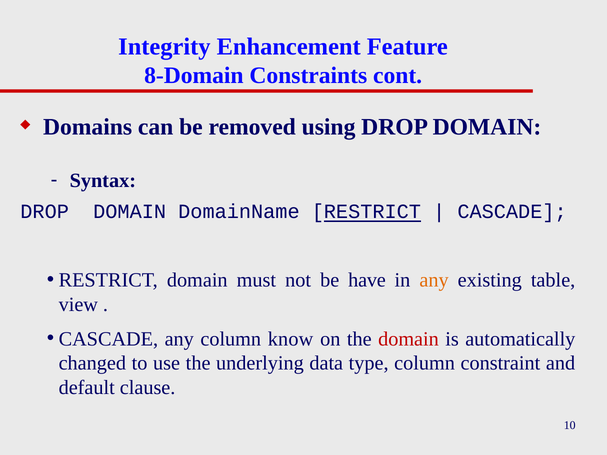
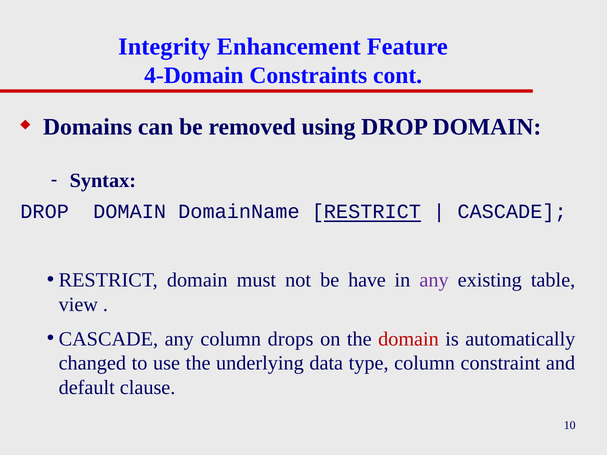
8-Domain: 8-Domain -> 4-Domain (194, 75)
any colour: orange -> purple (434, 280)
know: know -> drops (291, 339)
